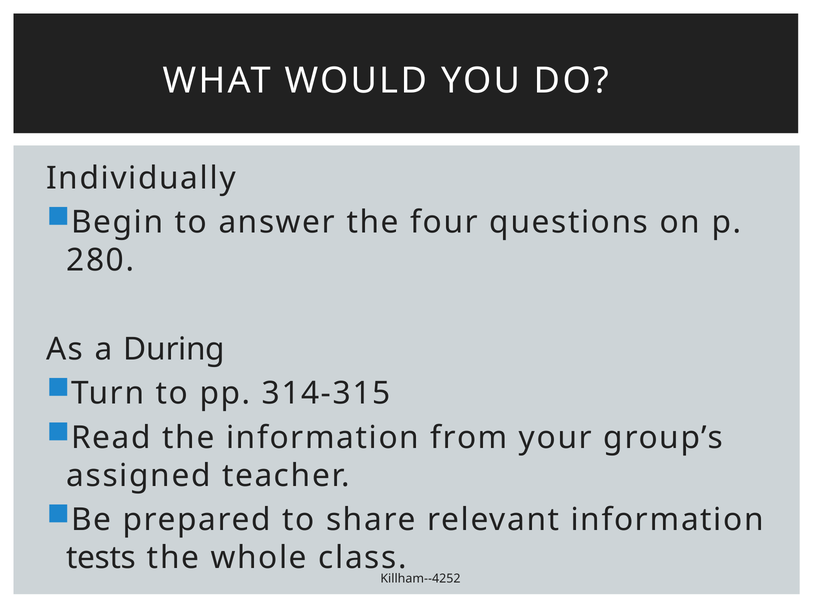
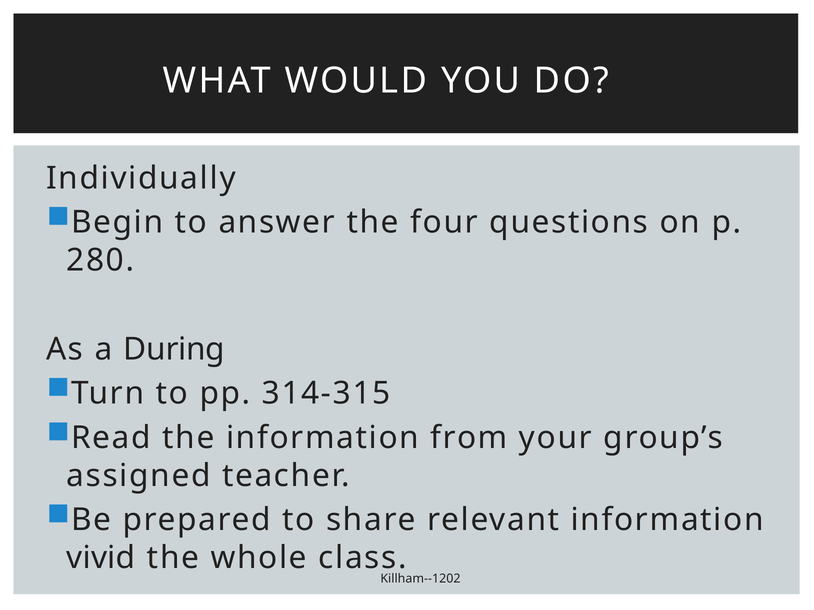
tests: tests -> vivid (101, 558)
Killham--4252: Killham--4252 -> Killham--1202 (420, 579)
